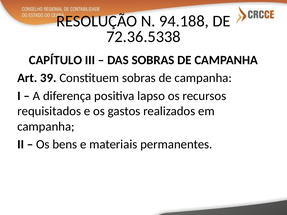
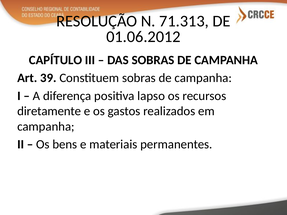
94.188: 94.188 -> 71.313 (184, 21)
72.36.5338: 72.36.5338 -> 01.06.2012 (143, 37)
requisitados: requisitados -> diretamente (49, 111)
